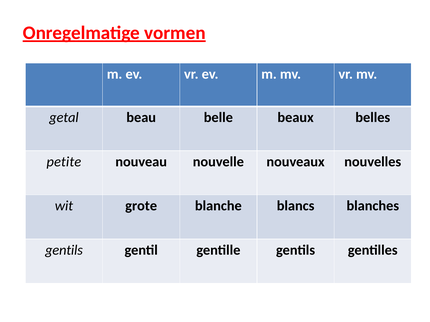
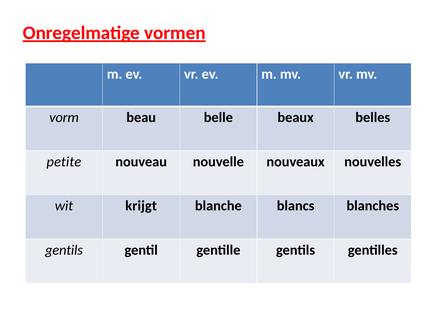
getal: getal -> vorm (64, 118)
grote: grote -> krijgt (141, 206)
